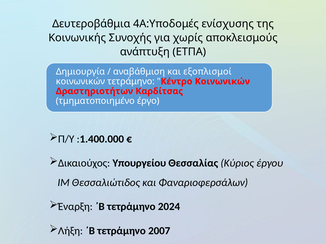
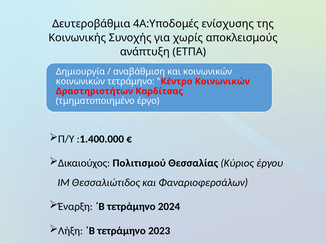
και εξοπλισμοί: εξοπλισμοί -> κοινωνικών (208, 72)
Υπουργείου: Υπουργείου -> Πολιτισμού (139, 163)
2007: 2007 -> 2023 (159, 231)
